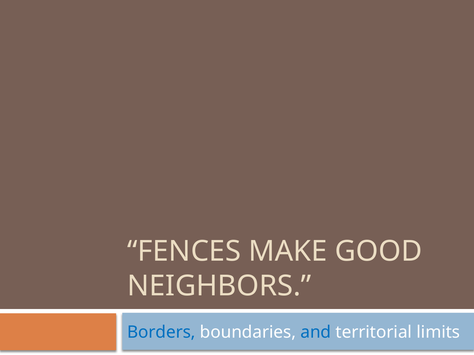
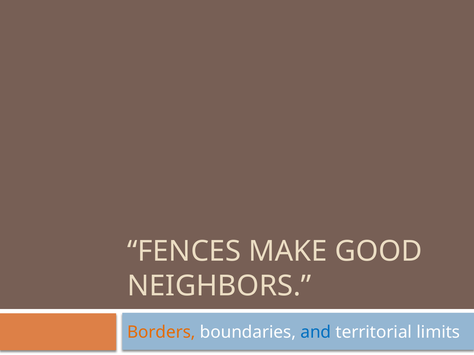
Borders colour: blue -> orange (161, 333)
